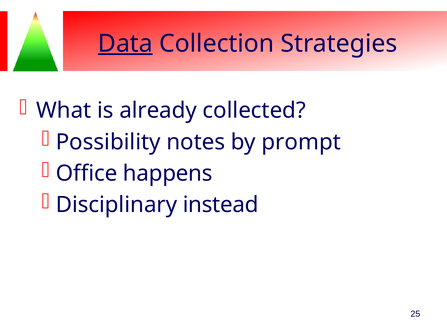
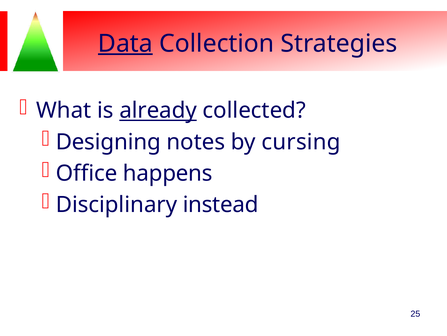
already underline: none -> present (158, 110)
Possibility: Possibility -> Designing (108, 142)
prompt: prompt -> cursing (301, 142)
